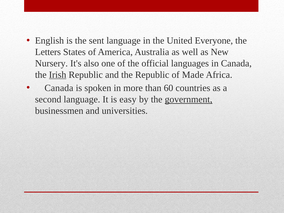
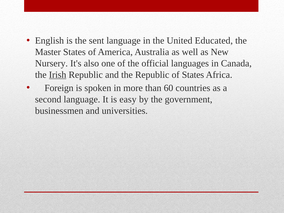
Everyone: Everyone -> Educated (214, 41)
Letters: Letters -> Master (48, 52)
of Made: Made -> States (193, 75)
Canada: Canada -> Foreign (59, 88)
government underline: present -> none (189, 99)
